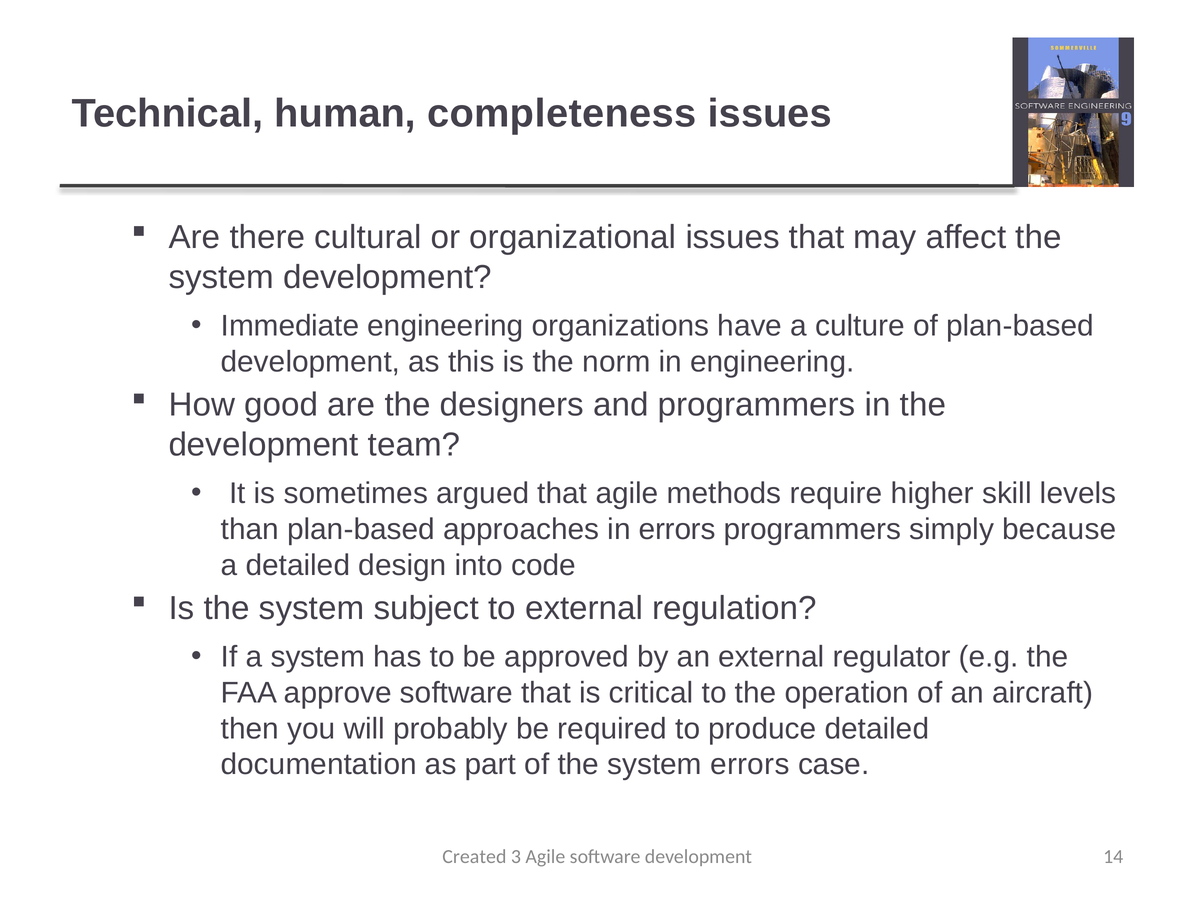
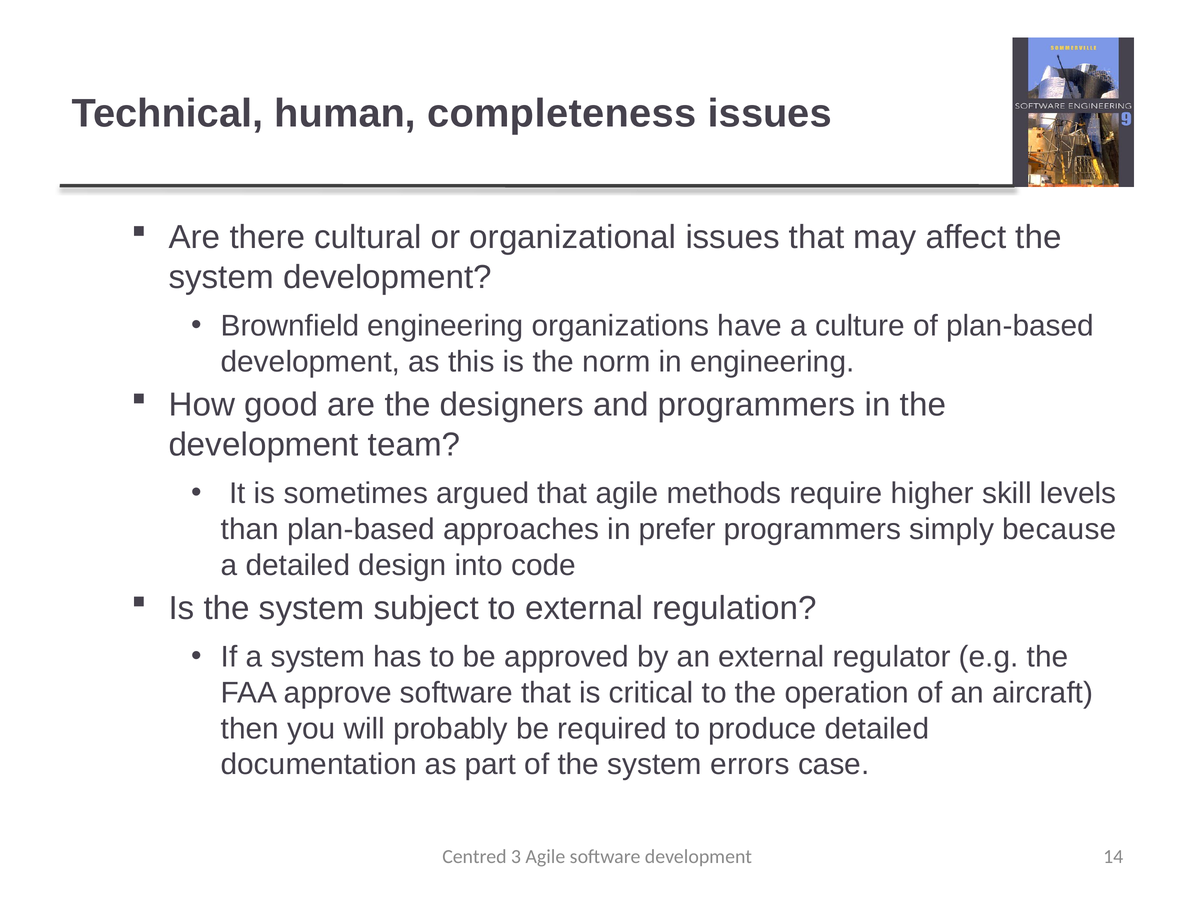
Immediate: Immediate -> Brownfield (290, 326)
in errors: errors -> prefer (677, 529)
Created: Created -> Centred (474, 856)
